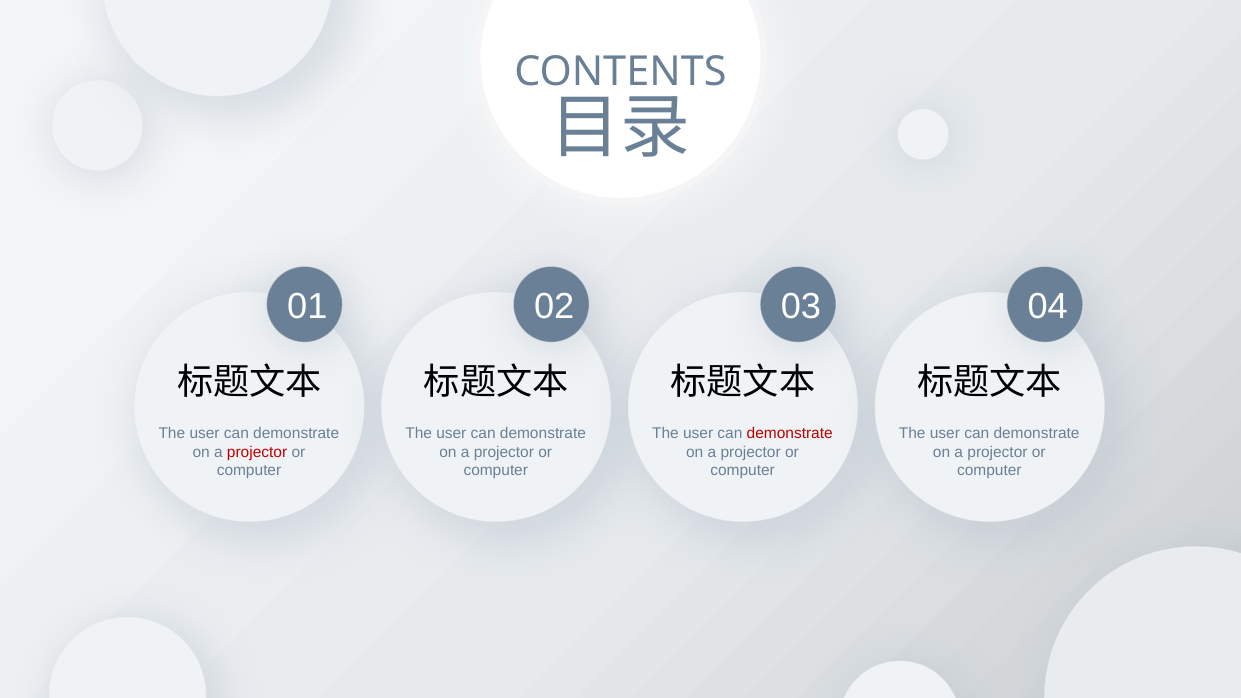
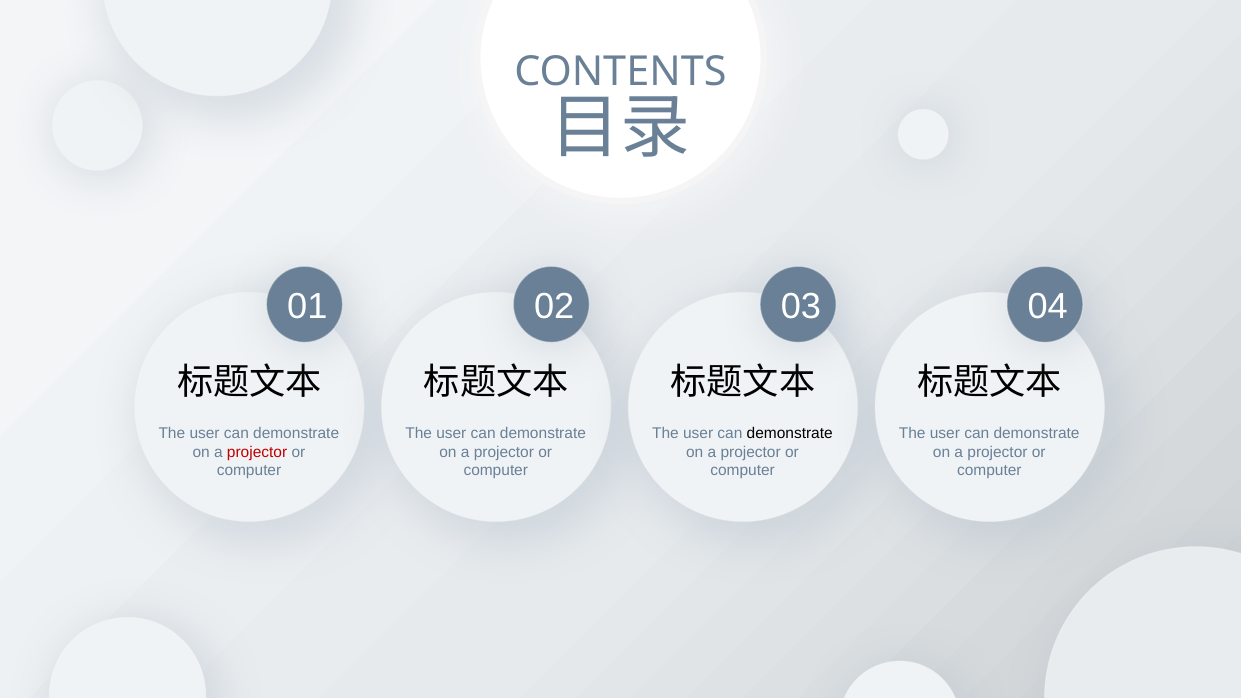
demonstrate colour: red -> black (790, 433)
